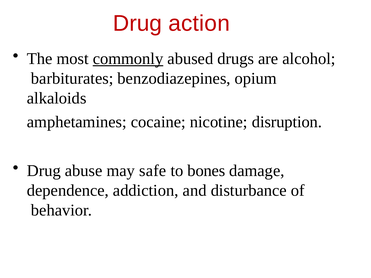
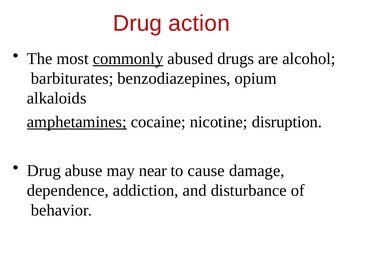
amphetamines underline: none -> present (77, 122)
safe: safe -> near (153, 171)
bones: bones -> cause (206, 171)
